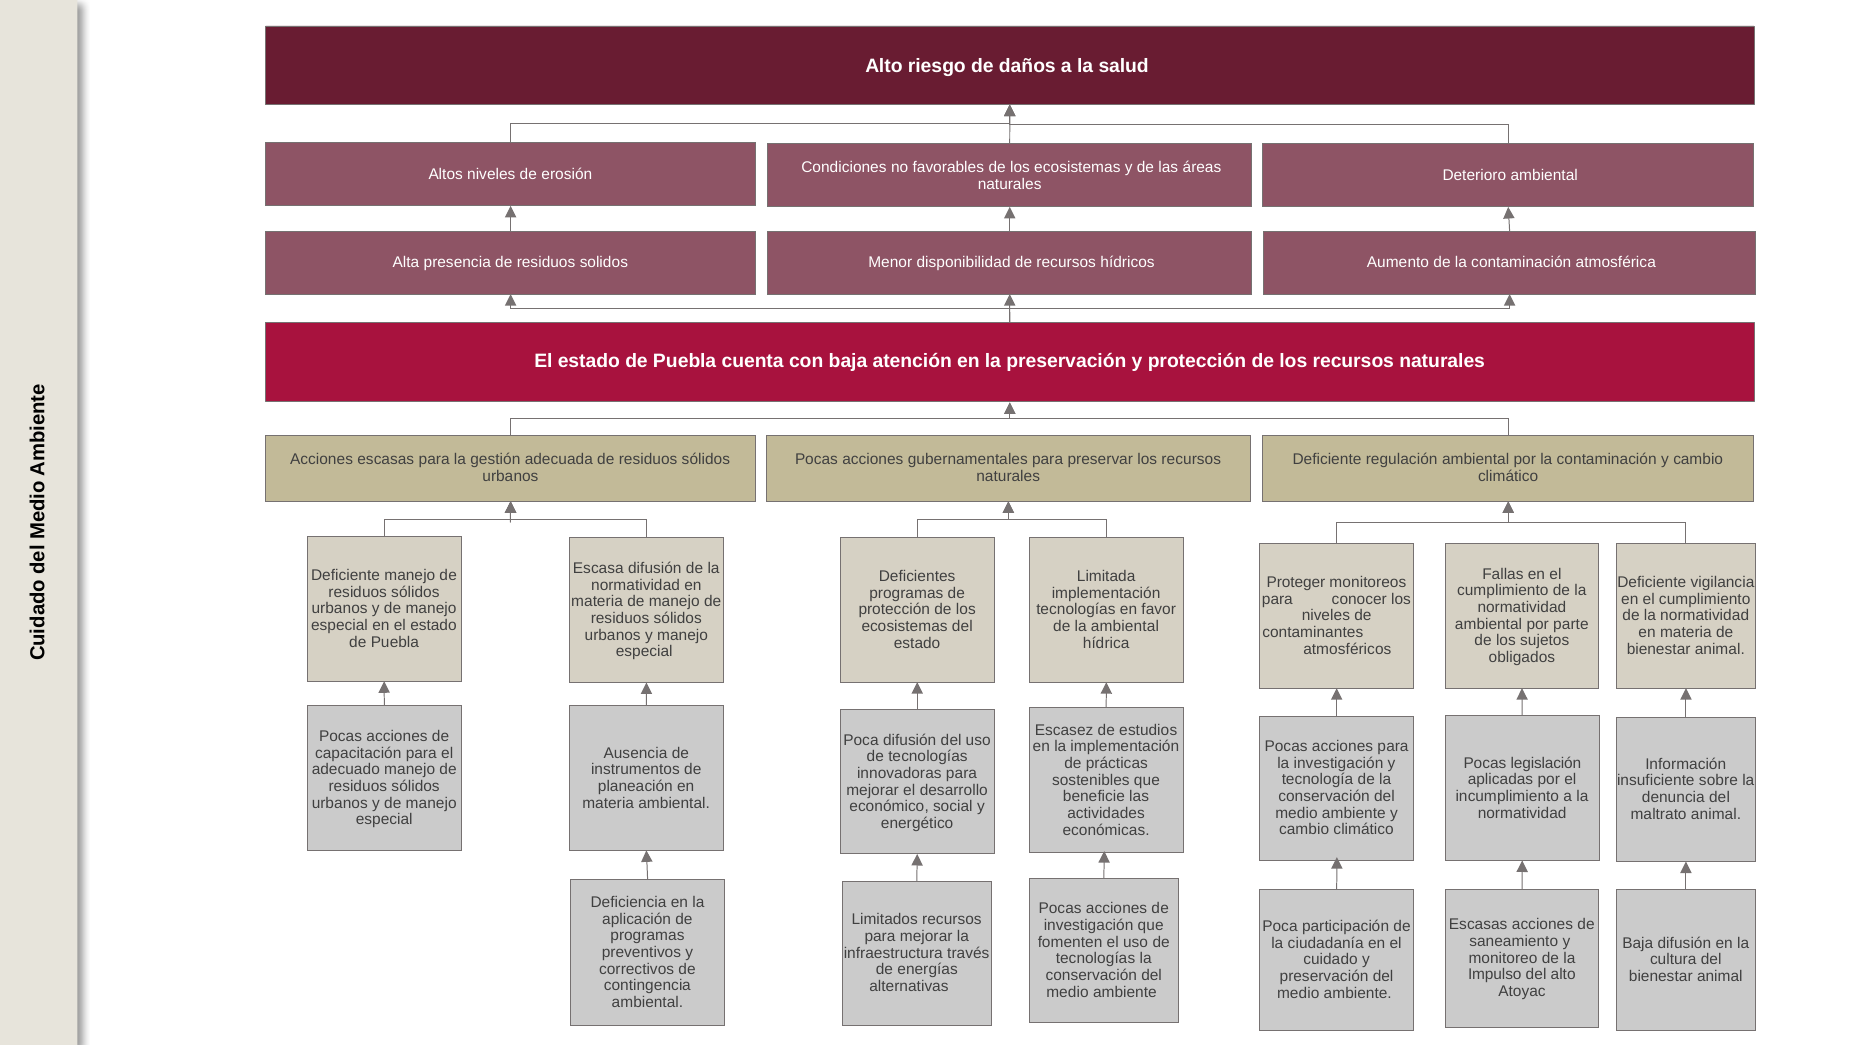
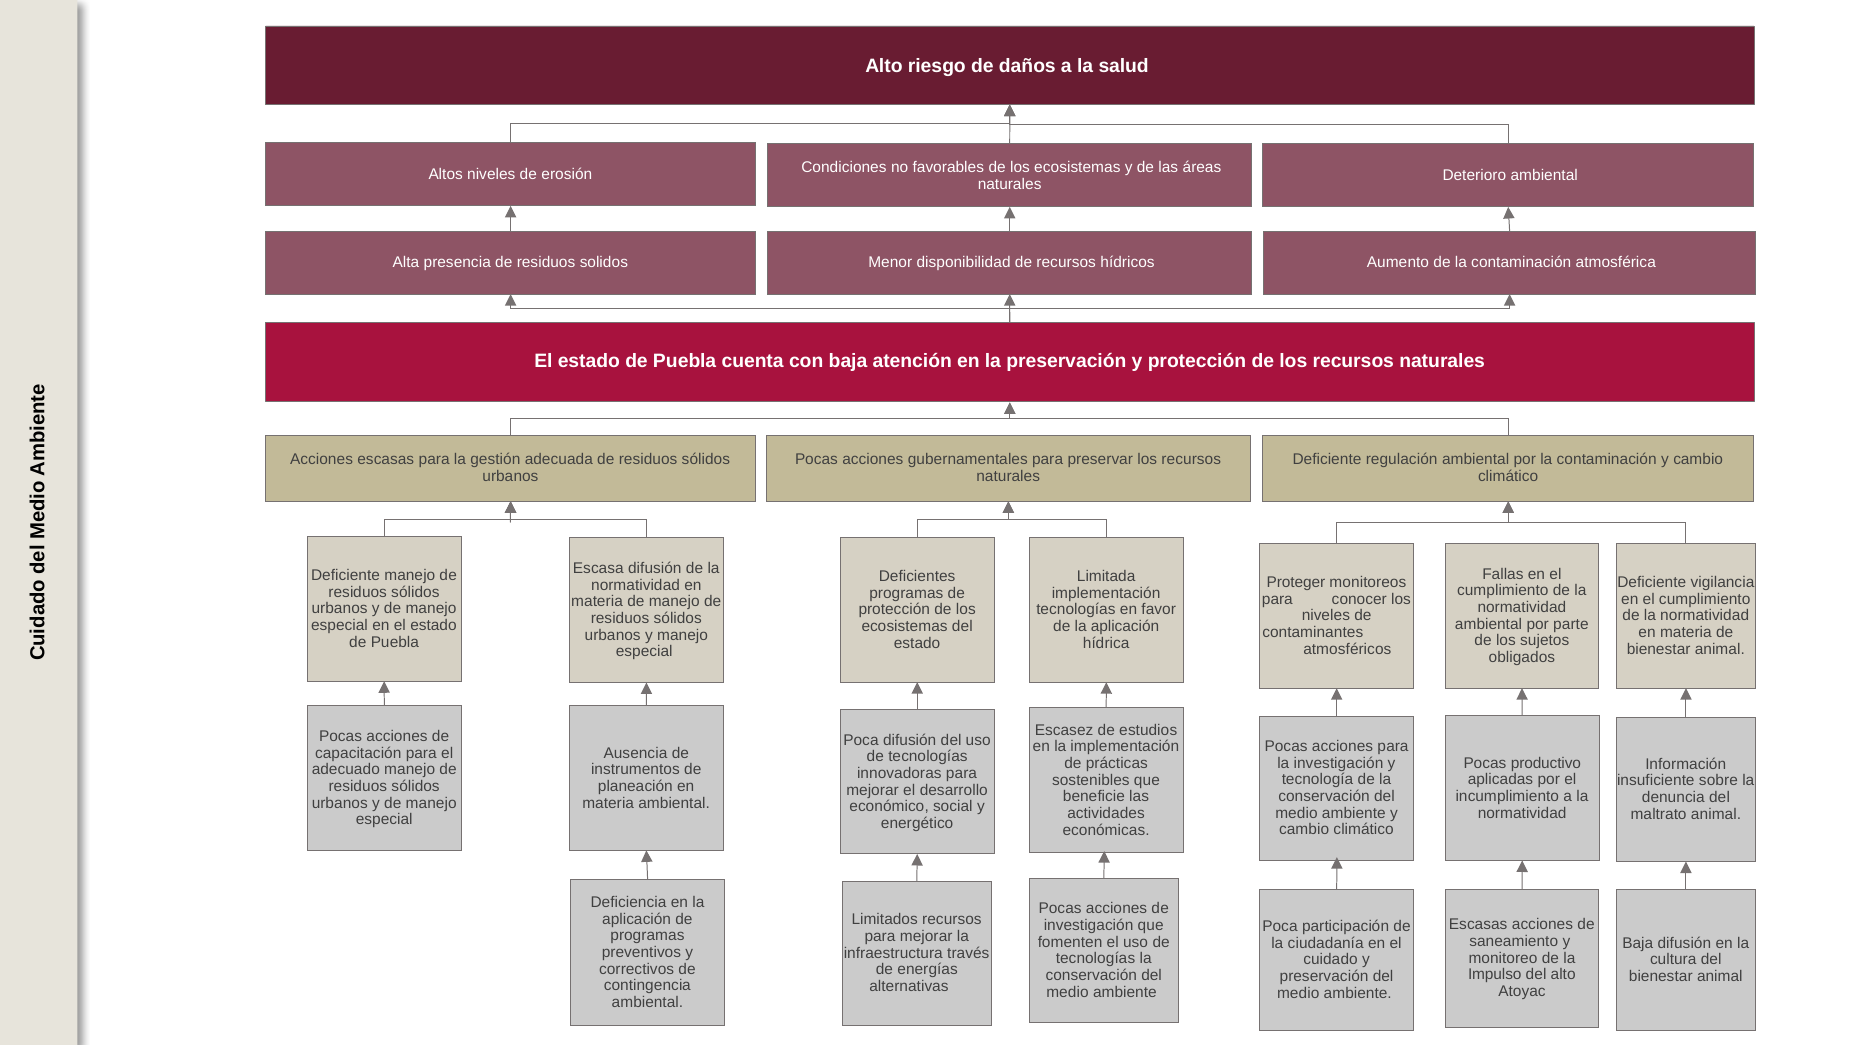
de la ambiental: ambiental -> aplicación (1125, 626)
legislación: legislación -> productivo (1546, 763)
